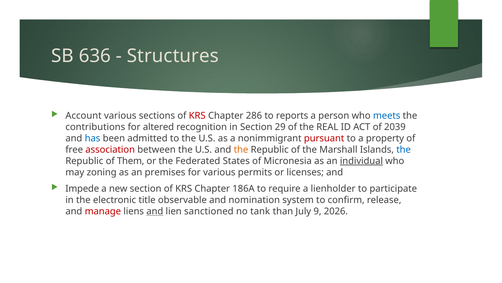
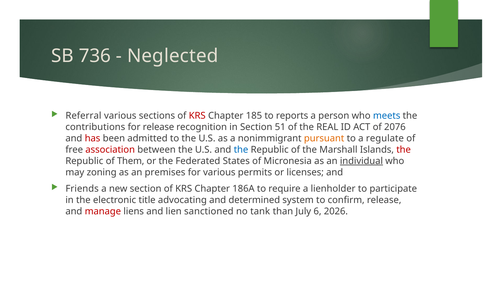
636: 636 -> 736 (95, 56)
Structures: Structures -> Neglected (173, 56)
Account: Account -> Referral (83, 115)
286: 286 -> 185 (254, 115)
for altered: altered -> release (158, 127)
29: 29 -> 51 (280, 127)
2039: 2039 -> 2076 (395, 127)
has colour: blue -> red (93, 138)
pursuant colour: red -> orange (324, 138)
property: property -> regulate (385, 138)
the colour: orange -> blue (241, 149)
the colour: blue -> red (404, 149)
Impede: Impede -> Friends (82, 188)
observable: observable -> advocating (182, 200)
nomination: nomination -> determined (254, 200)
and underline: present -> none (155, 211)
9: 9 -> 6 (318, 211)
